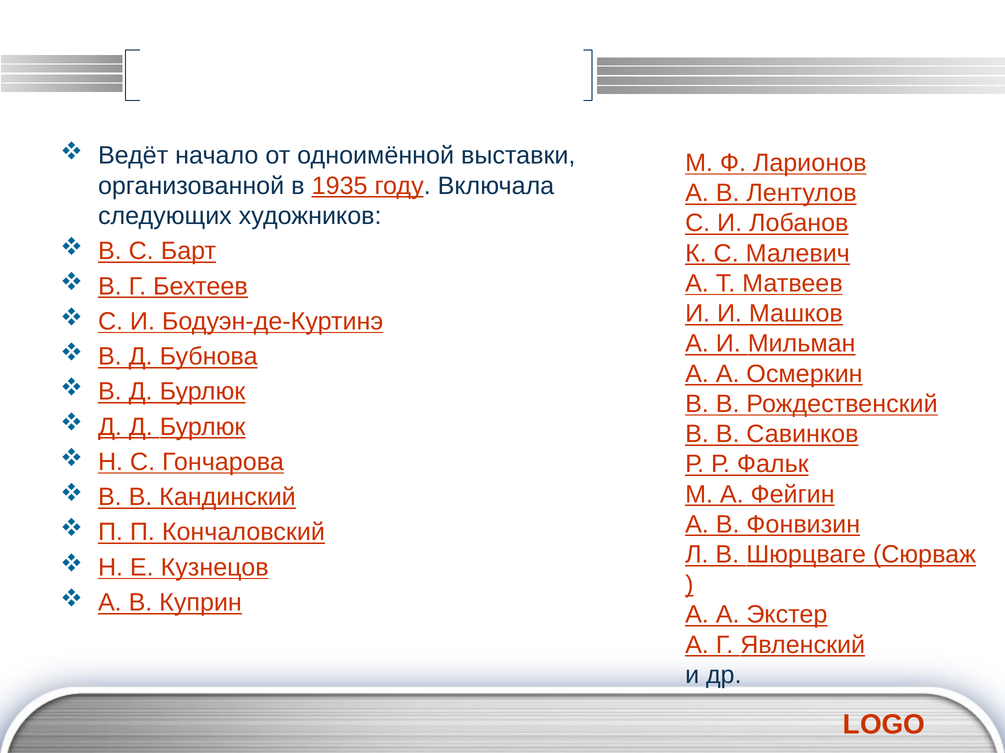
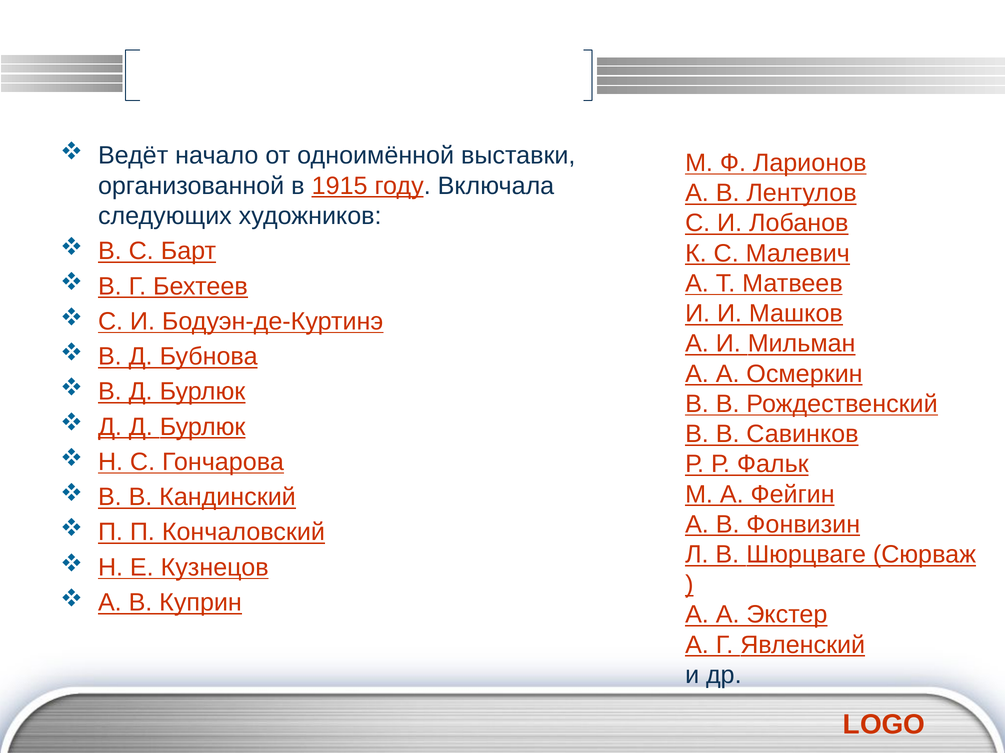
1935: 1935 -> 1915 (340, 186)
